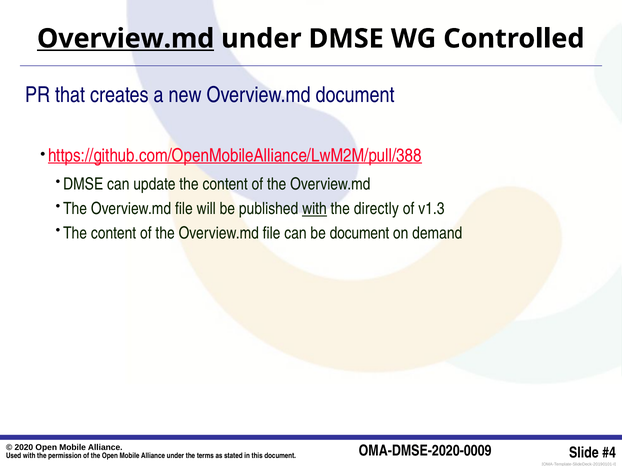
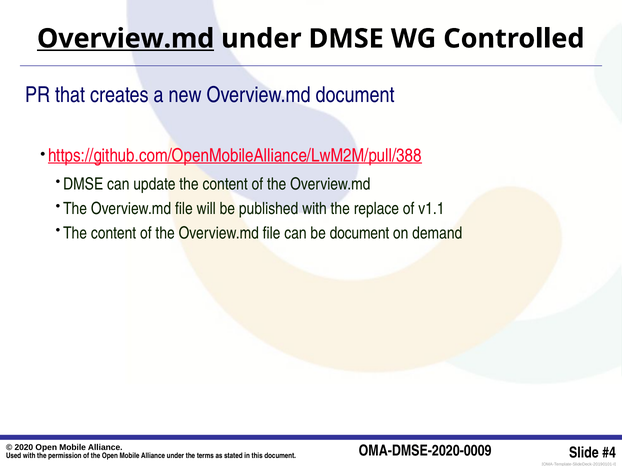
with underline: present -> none (314, 209)
directly: directly -> replace (376, 209)
v1.3: v1.3 -> v1.1 (431, 209)
